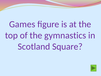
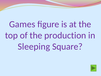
gymnastics: gymnastics -> production (65, 35)
Scotland: Scotland -> Sleeping (34, 46)
